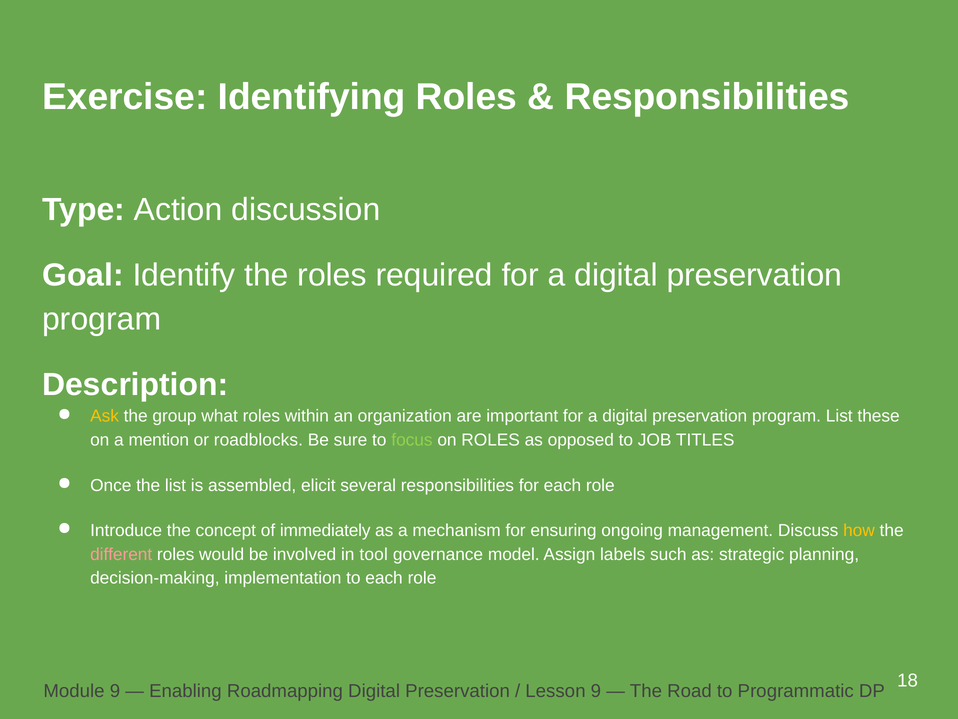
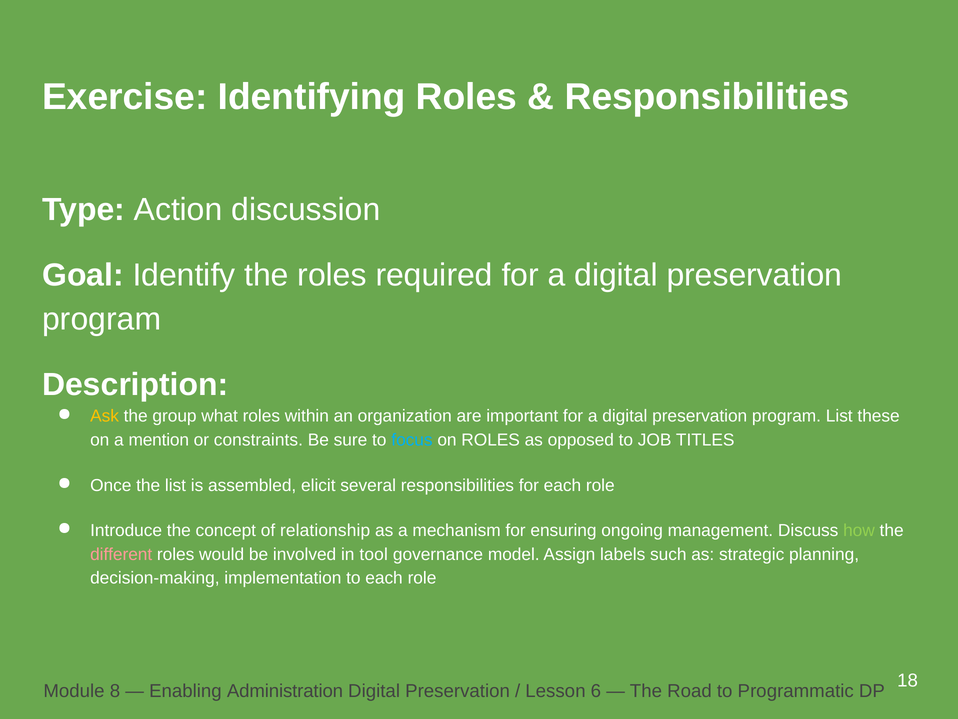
roadblocks: roadblocks -> constraints (258, 440)
focus colour: light green -> light blue (412, 440)
immediately: immediately -> relationship (325, 530)
how colour: yellow -> light green (859, 530)
Module 9: 9 -> 8 (115, 691)
Roadmapping: Roadmapping -> Administration (285, 691)
Lesson 9: 9 -> 6 (596, 691)
